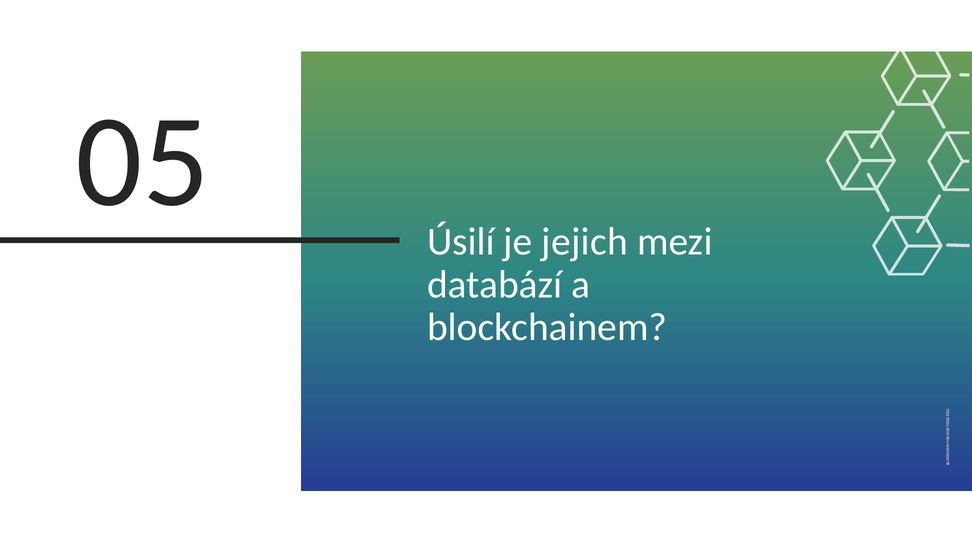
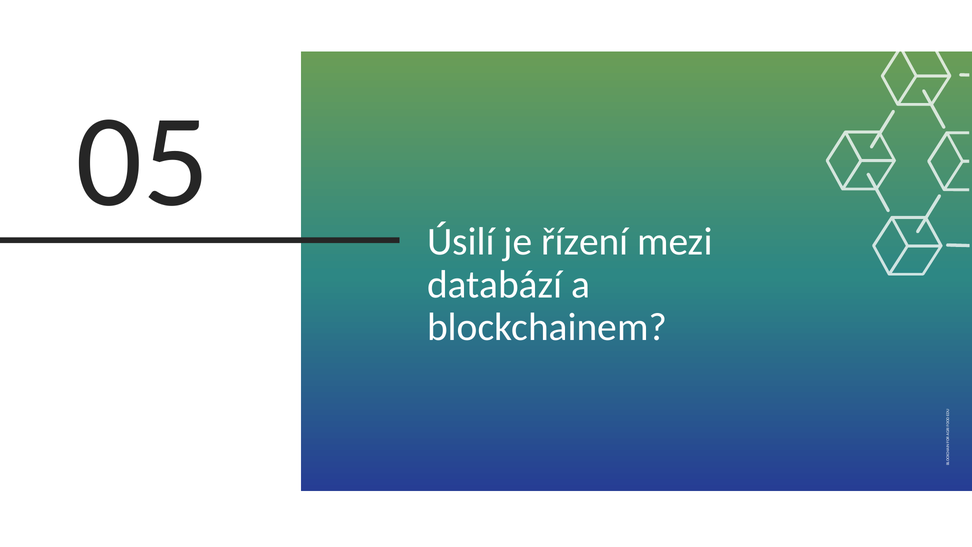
jejich: jejich -> řízení (585, 242)
